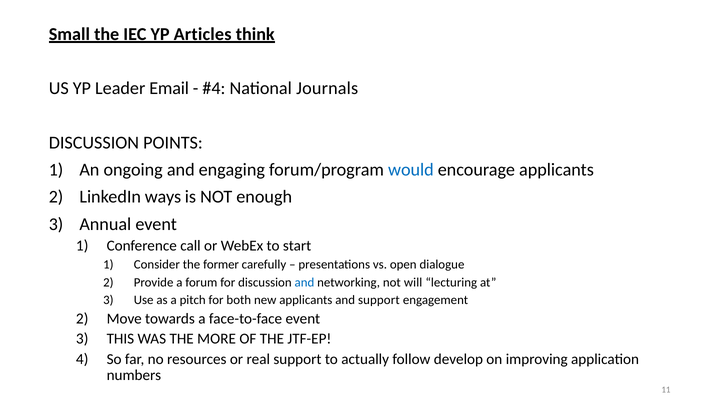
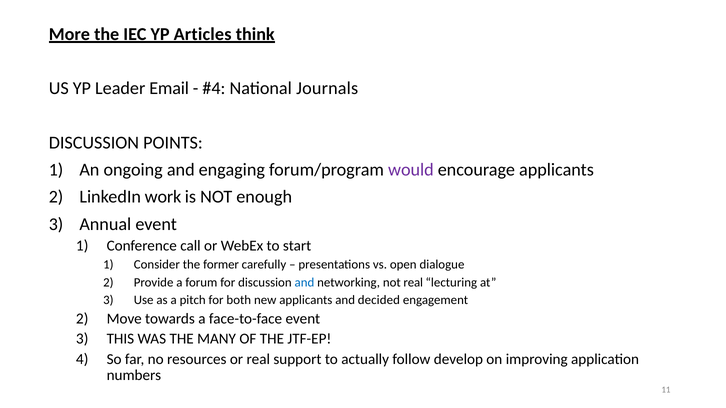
Small: Small -> More (69, 34)
would colour: blue -> purple (411, 170)
ways: ways -> work (163, 197)
not will: will -> real (413, 283)
and support: support -> decided (379, 300)
MORE: MORE -> MANY (217, 339)
